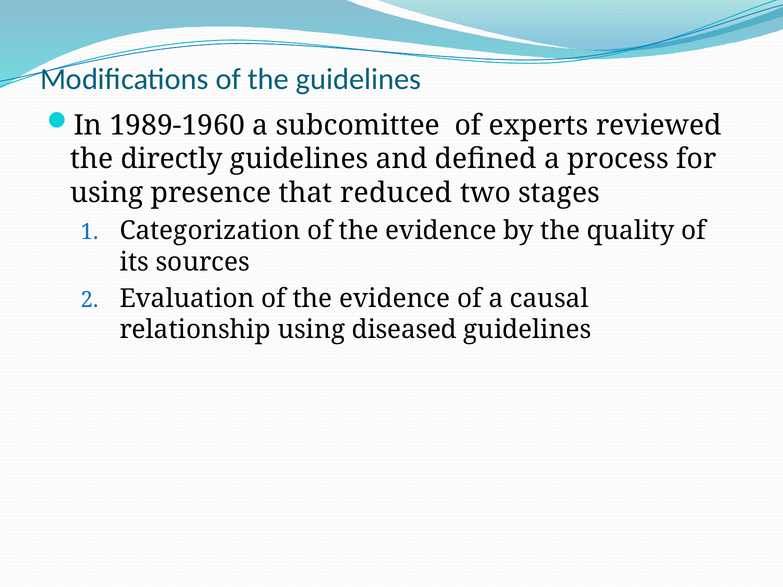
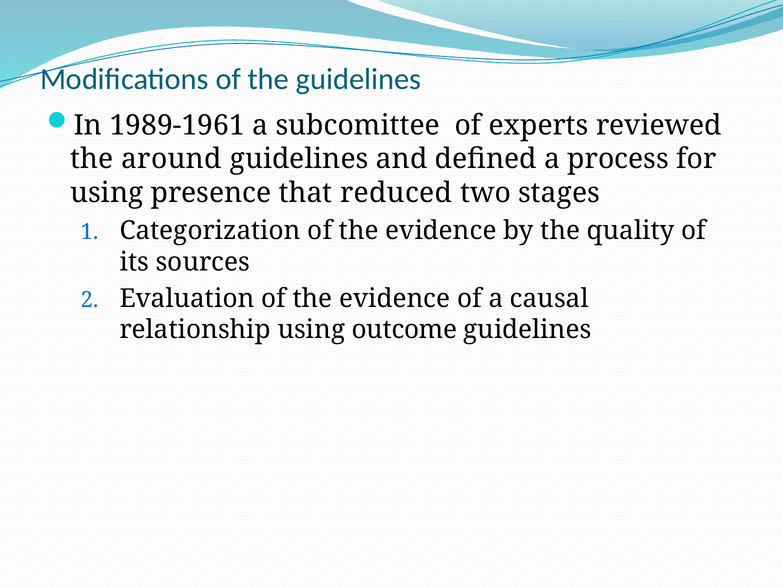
1989-1960: 1989-1960 -> 1989-1961 (177, 125)
directly: directly -> around (171, 159)
diseased: diseased -> outcome (404, 330)
